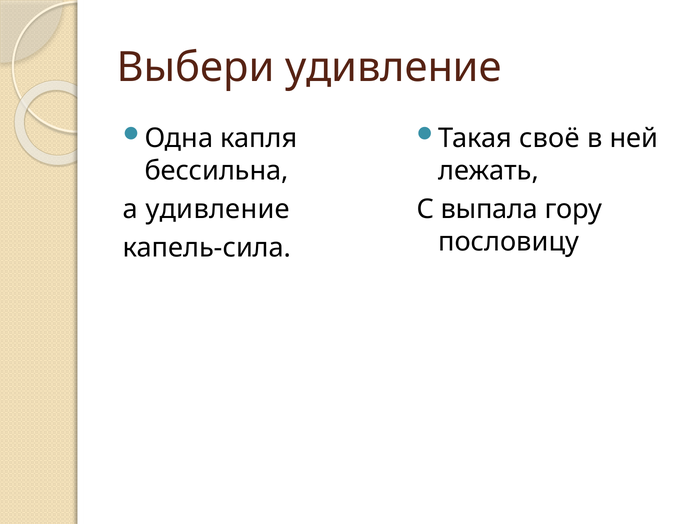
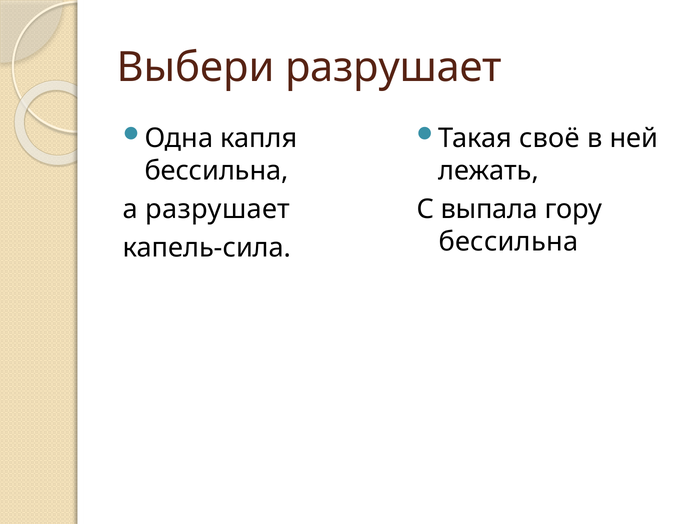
Выбери удивление: удивление -> разрушает (393, 68)
а удивление: удивление -> разрушает (218, 209)
пословицу: пословицу -> бессильна (509, 242)
